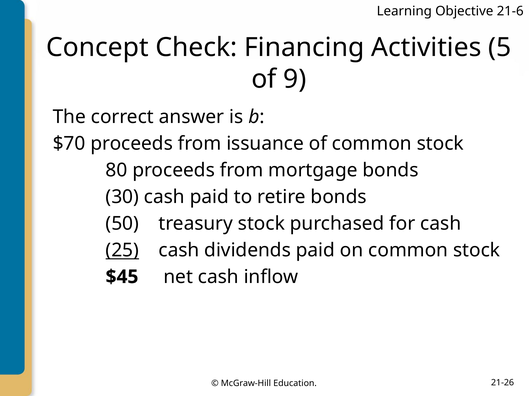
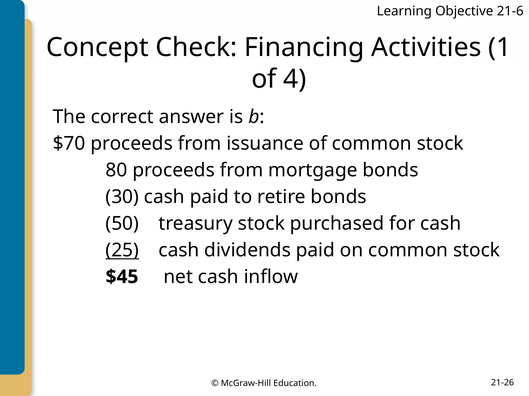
5: 5 -> 1 (500, 48)
9: 9 -> 4 (295, 79)
